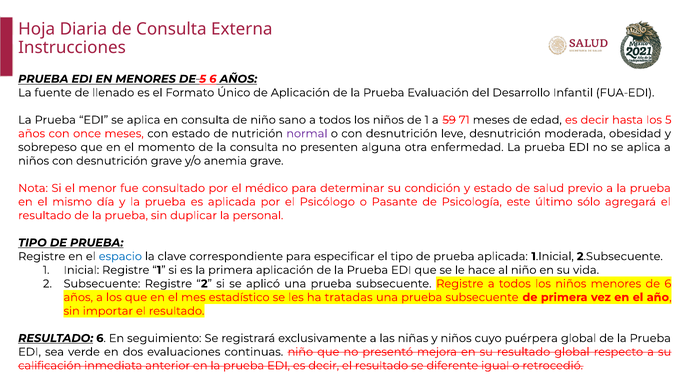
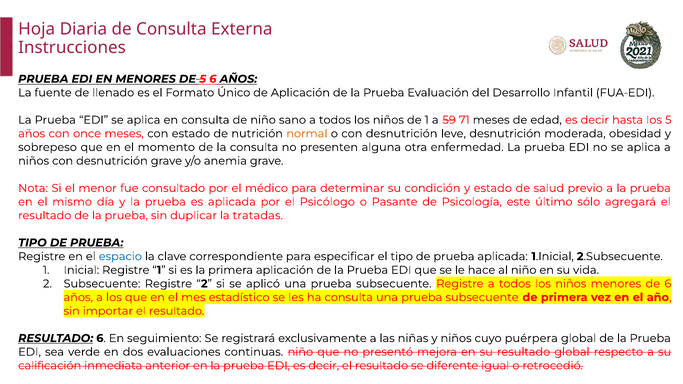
normal colour: purple -> orange (307, 134)
personal: personal -> tratadas (258, 216)
ha tratadas: tratadas -> consulta (349, 297)
